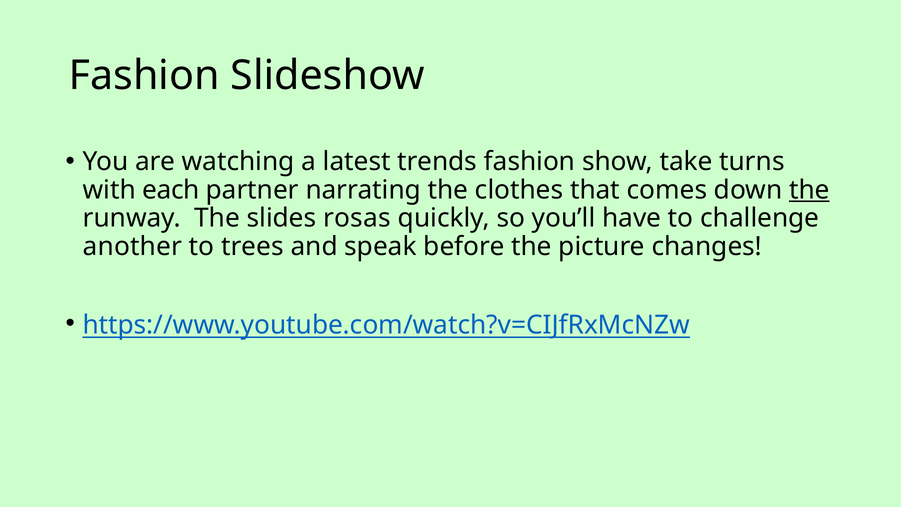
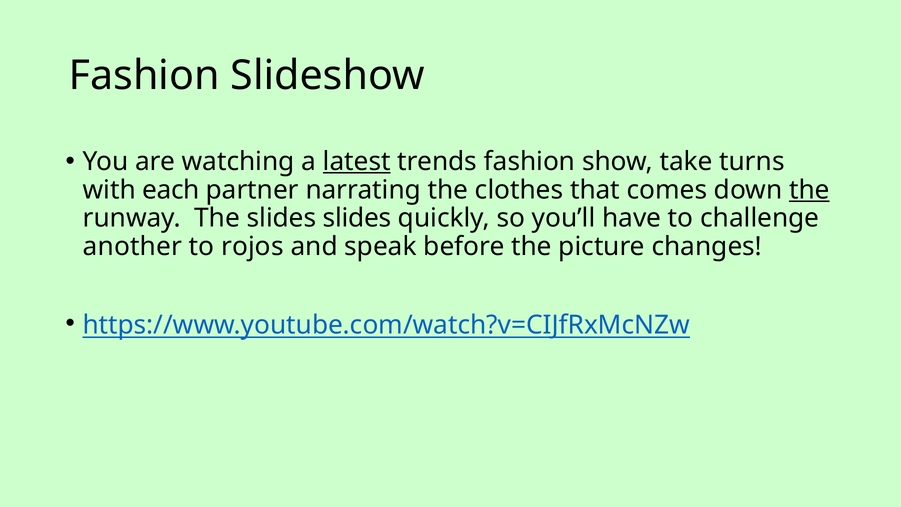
latest underline: none -> present (357, 161)
slides rosas: rosas -> slides (357, 218)
trees: trees -> rojos (252, 246)
